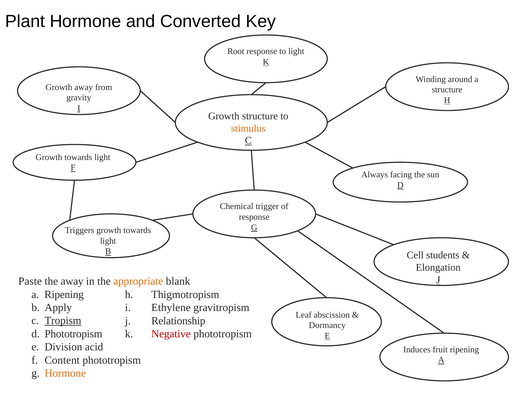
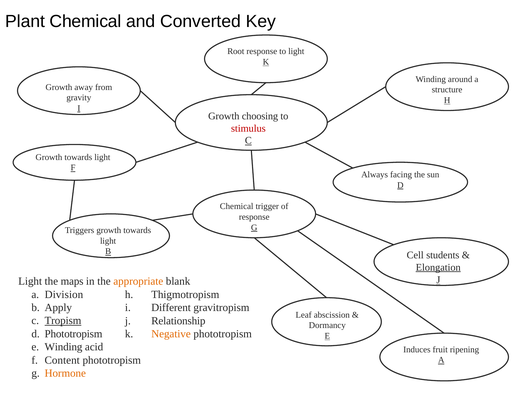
Plant Hormone: Hormone -> Chemical (86, 21)
Growth structure: structure -> choosing (260, 116)
stimulus colour: orange -> red (248, 128)
Elongation underline: none -> present (438, 268)
Paste: Paste -> Light (30, 282)
the away: away -> maps (72, 282)
a Ripening: Ripening -> Division (64, 295)
Ethylene: Ethylene -> Different (171, 308)
Negative colour: red -> orange (171, 334)
e Division: Division -> Winding (63, 347)
